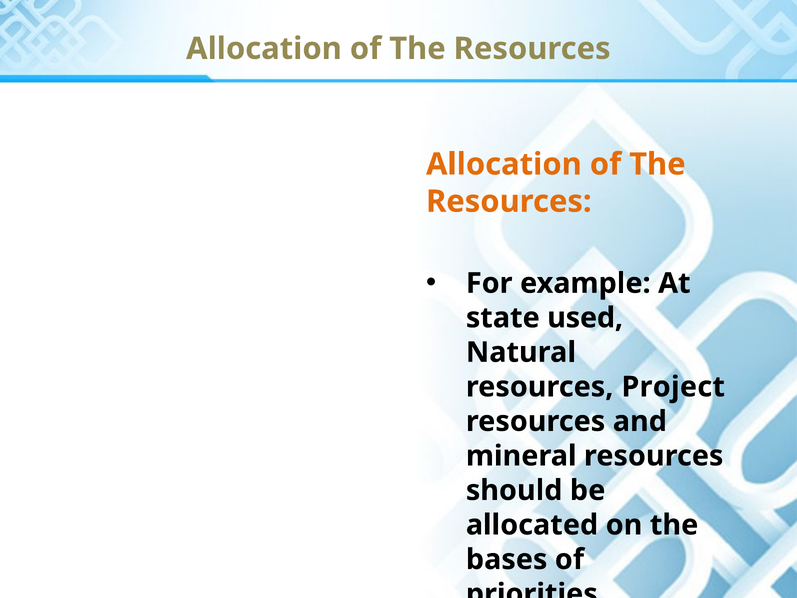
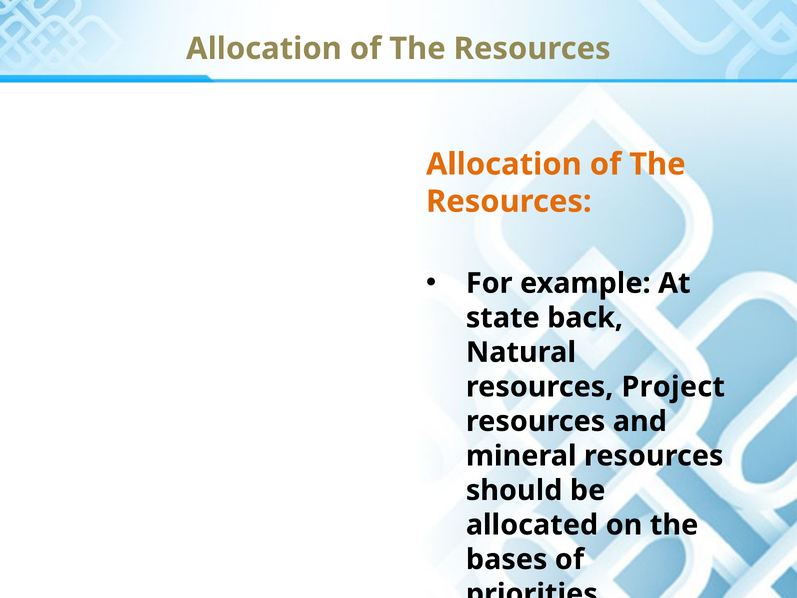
used: used -> back (585, 318)
